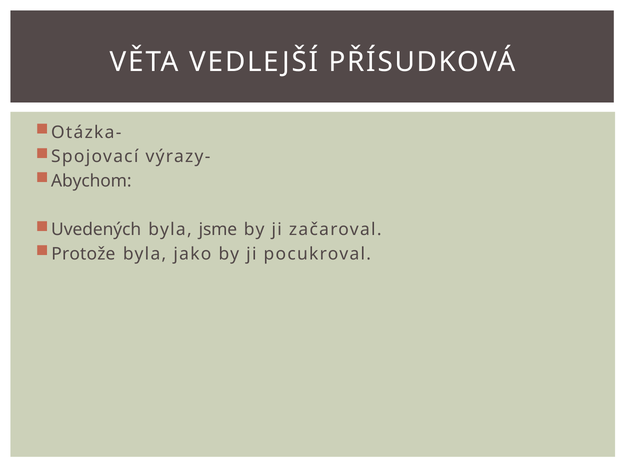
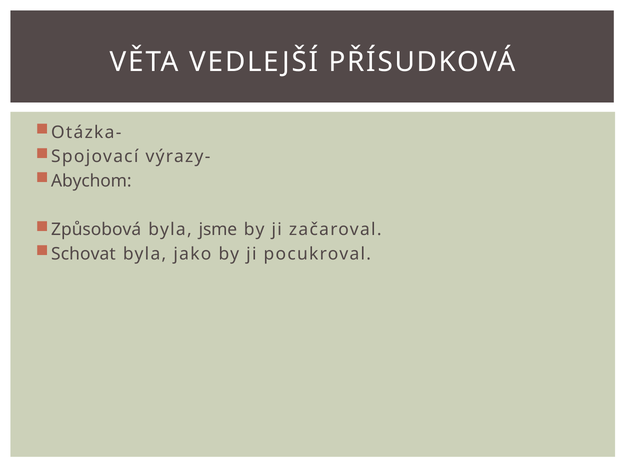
Uvedených: Uvedených -> Způsobová (96, 230)
Protože: Protože -> Schovat (83, 254)
